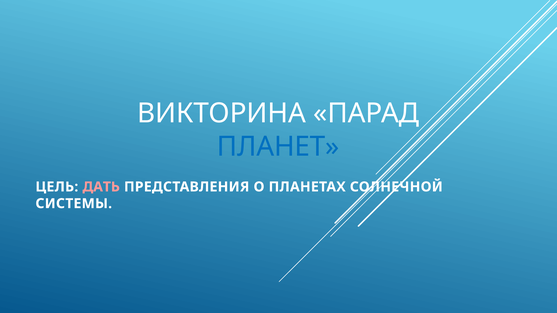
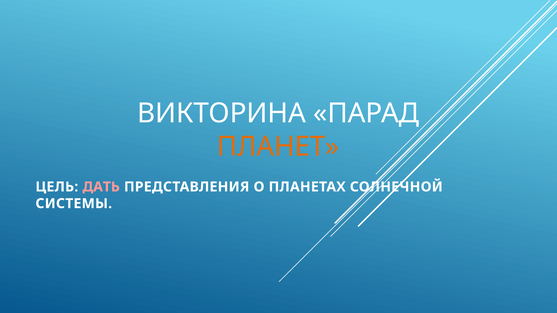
ПЛАНЕТ colour: blue -> orange (278, 147)
